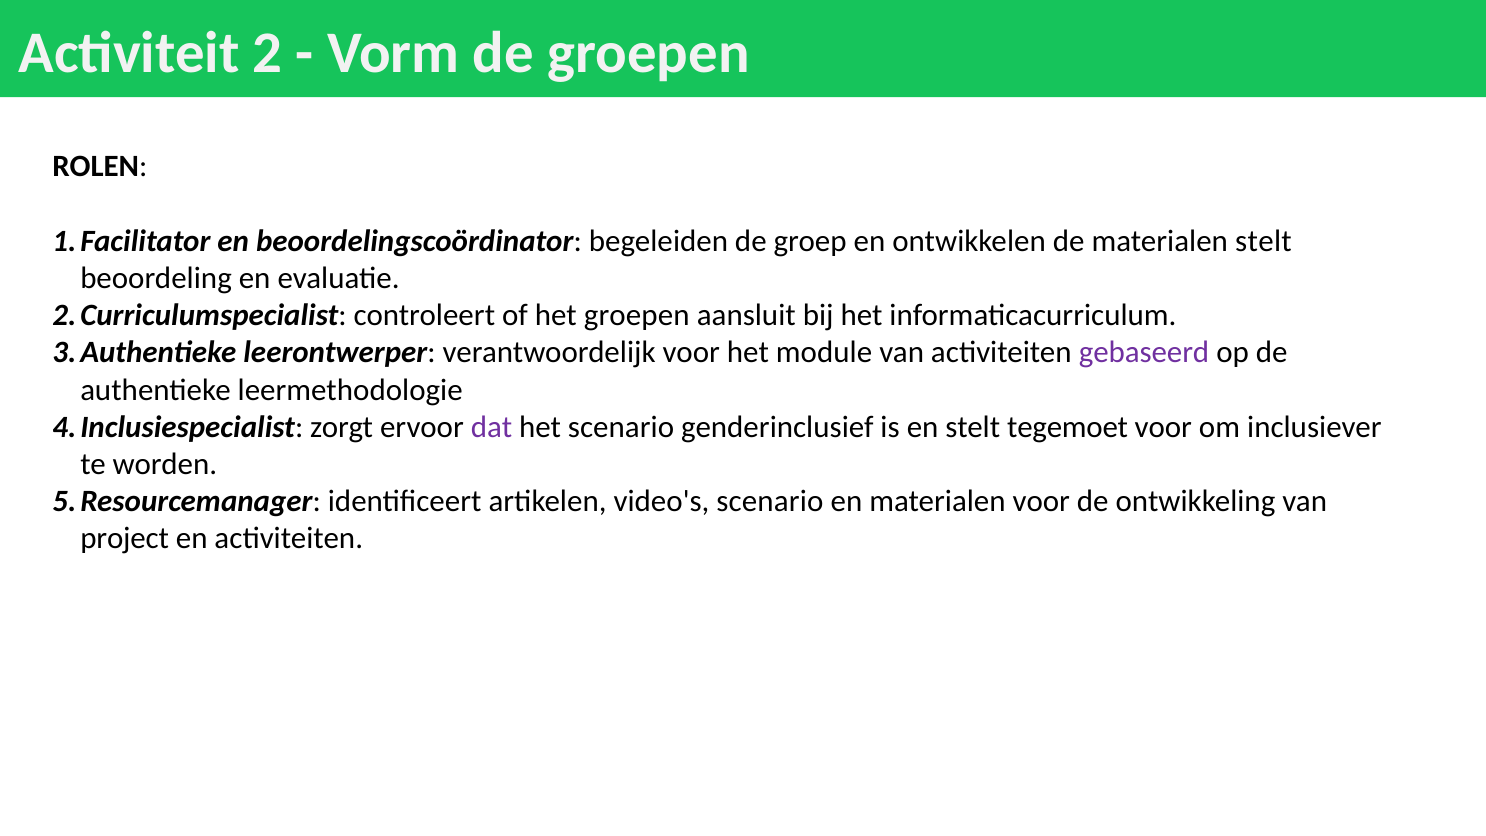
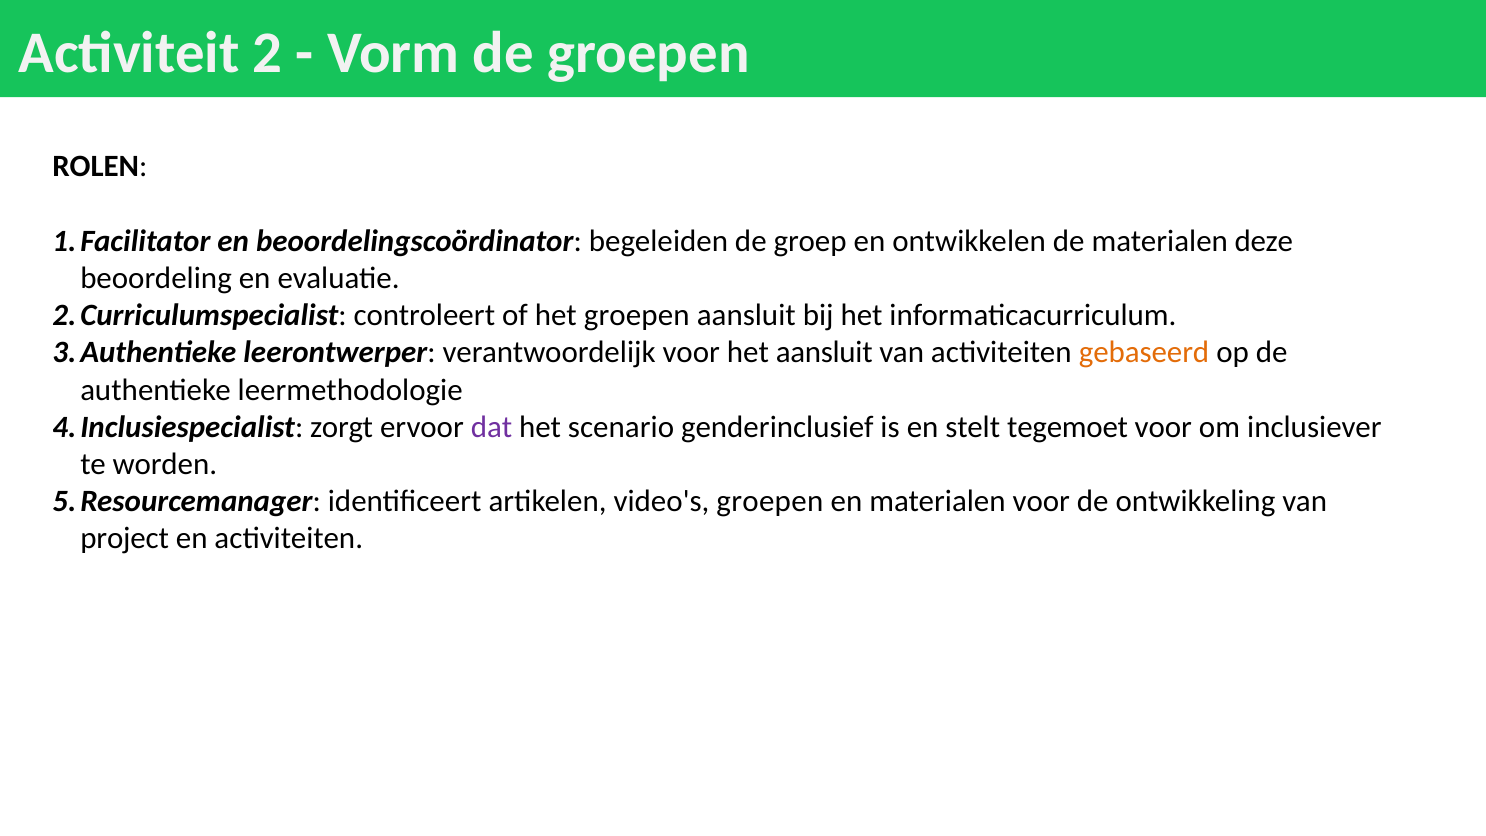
materialen stelt: stelt -> deze (1264, 241)
het module: module -> aansluit (824, 353)
gebaseerd colour: purple -> orange (1144, 353)
video's scenario: scenario -> groepen (770, 501)
